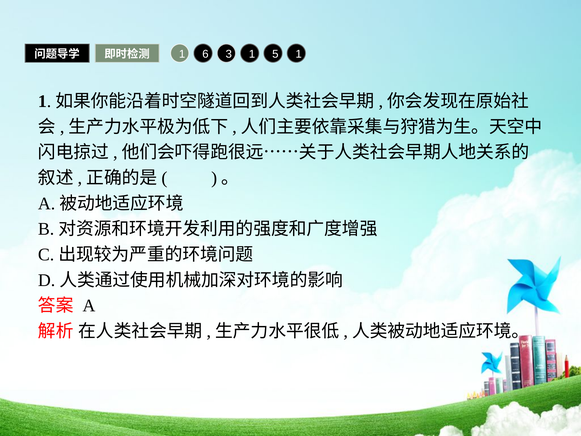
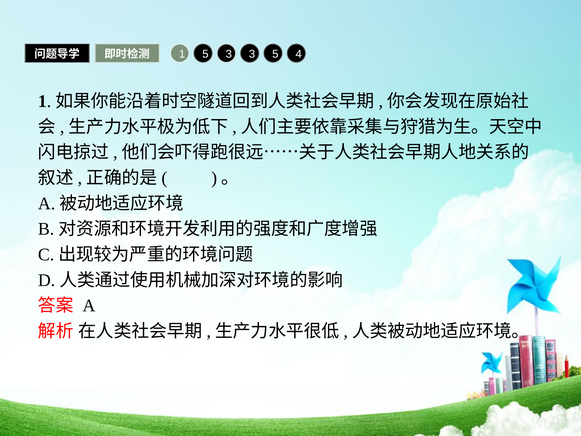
1 6: 6 -> 5 (205, 54)
3 1: 1 -> 3 (252, 54)
5 1: 1 -> 4 (299, 54)
